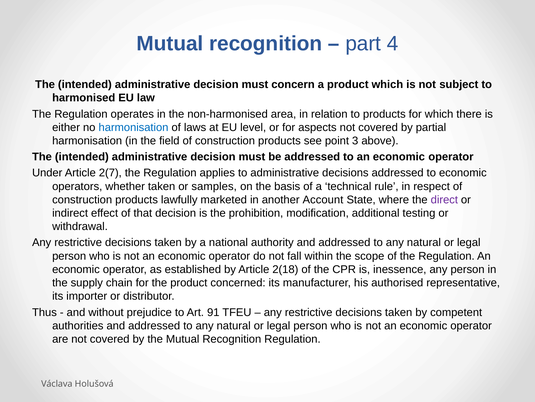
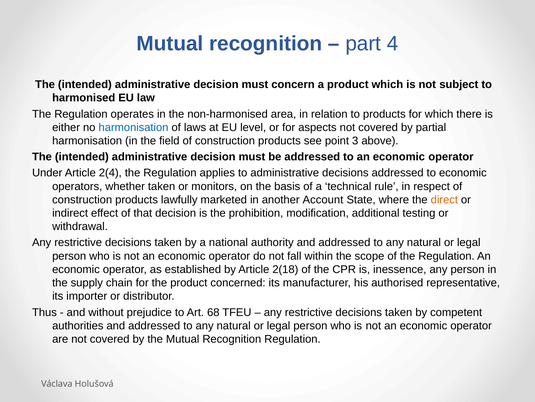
2(7: 2(7 -> 2(4 (110, 173)
samples: samples -> monitors (214, 186)
direct colour: purple -> orange (444, 199)
91: 91 -> 68 (213, 312)
